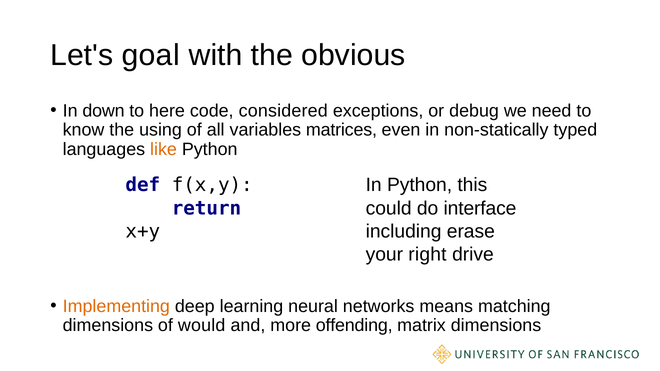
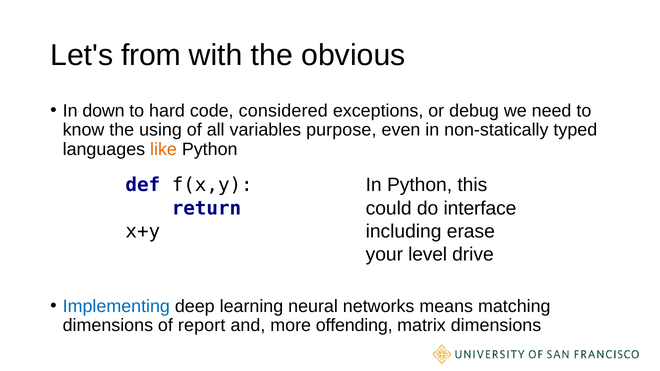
goal: goal -> from (151, 55)
here: here -> hard (167, 111)
matrices: matrices -> purpose (341, 130)
right: right -> level (428, 255)
Implementing colour: orange -> blue (116, 306)
would: would -> report (202, 326)
